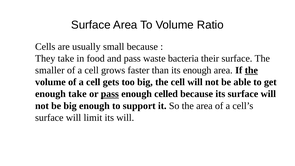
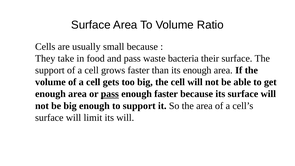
smaller: smaller -> support (50, 70)
the underline: present -> none (251, 70)
take: take -> area (77, 94)
enough celled: celled -> faster (166, 94)
